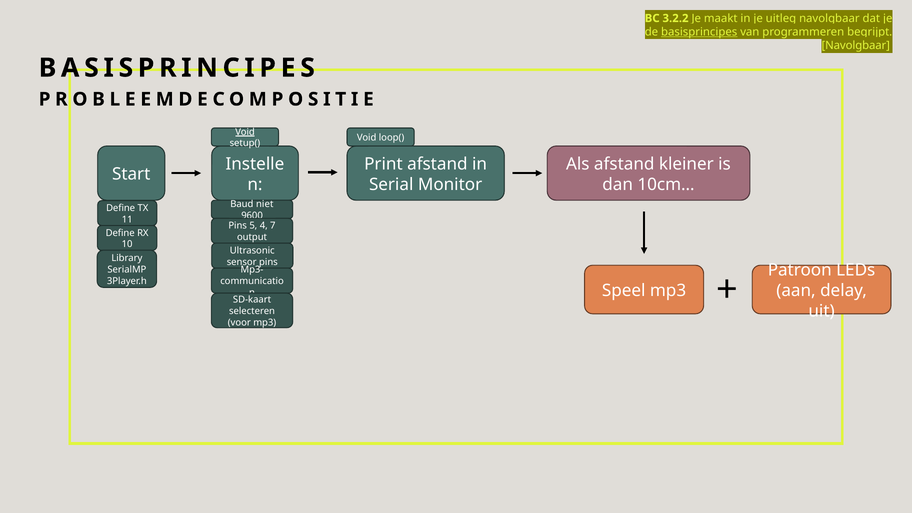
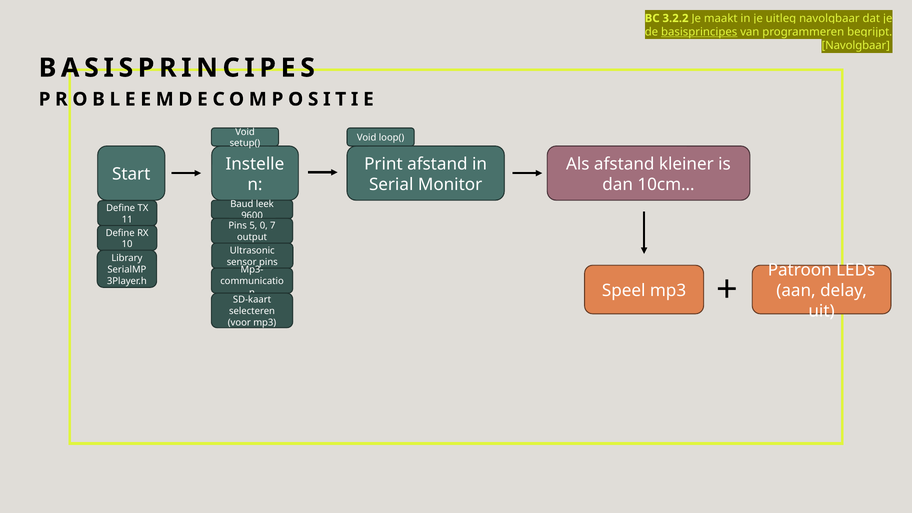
Void underline: present -> none (245, 132)
niet: niet -> leek (265, 204)
4: 4 -> 0 (264, 226)
